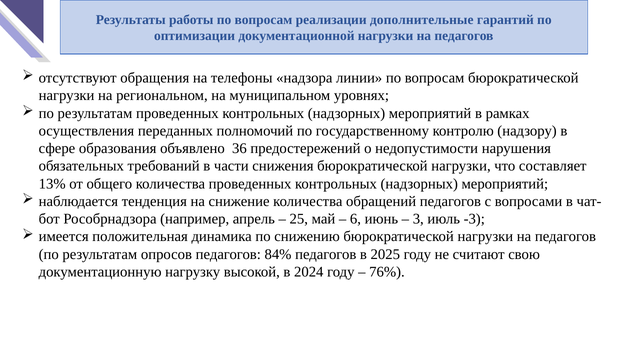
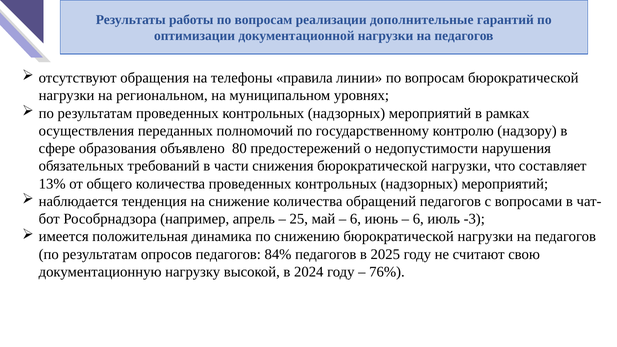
надзора: надзора -> правила (304, 78)
36: 36 -> 80 (239, 148)
3: 3 -> 6 (418, 219)
